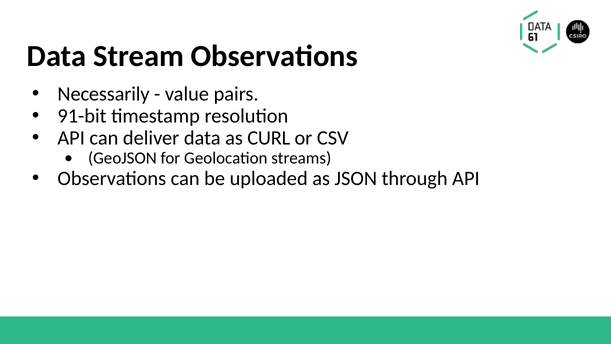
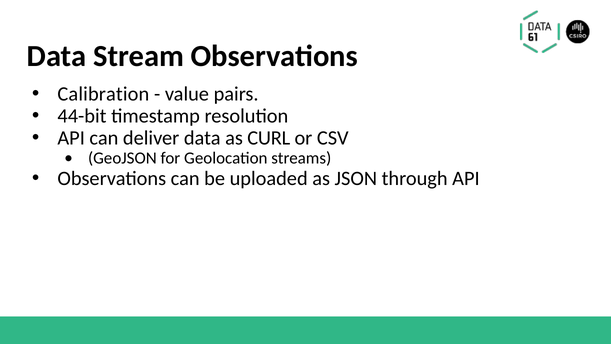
Necessarily: Necessarily -> Calibration (103, 94)
91-bit: 91-bit -> 44-bit (82, 116)
